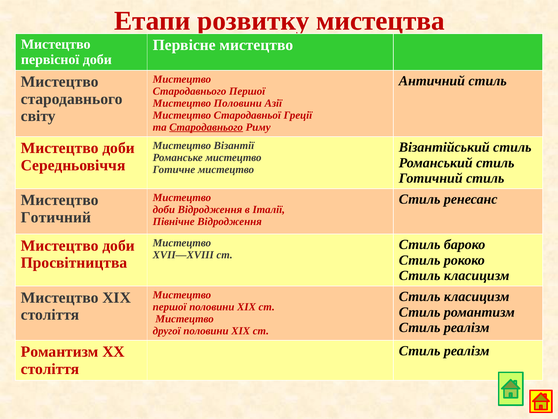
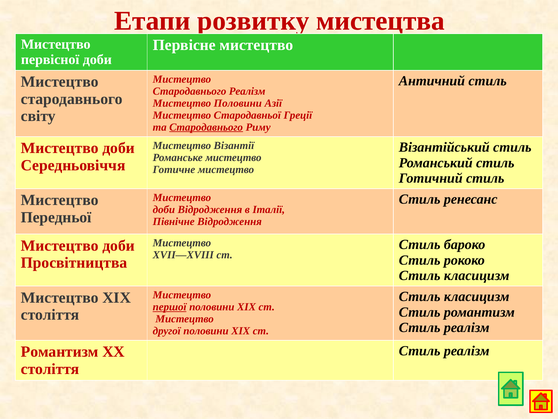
Стародавнього Першої: Першої -> Реалізм (247, 91)
Готичний: Готичний -> Передньої (56, 217)
першої underline: none -> present (170, 307)
